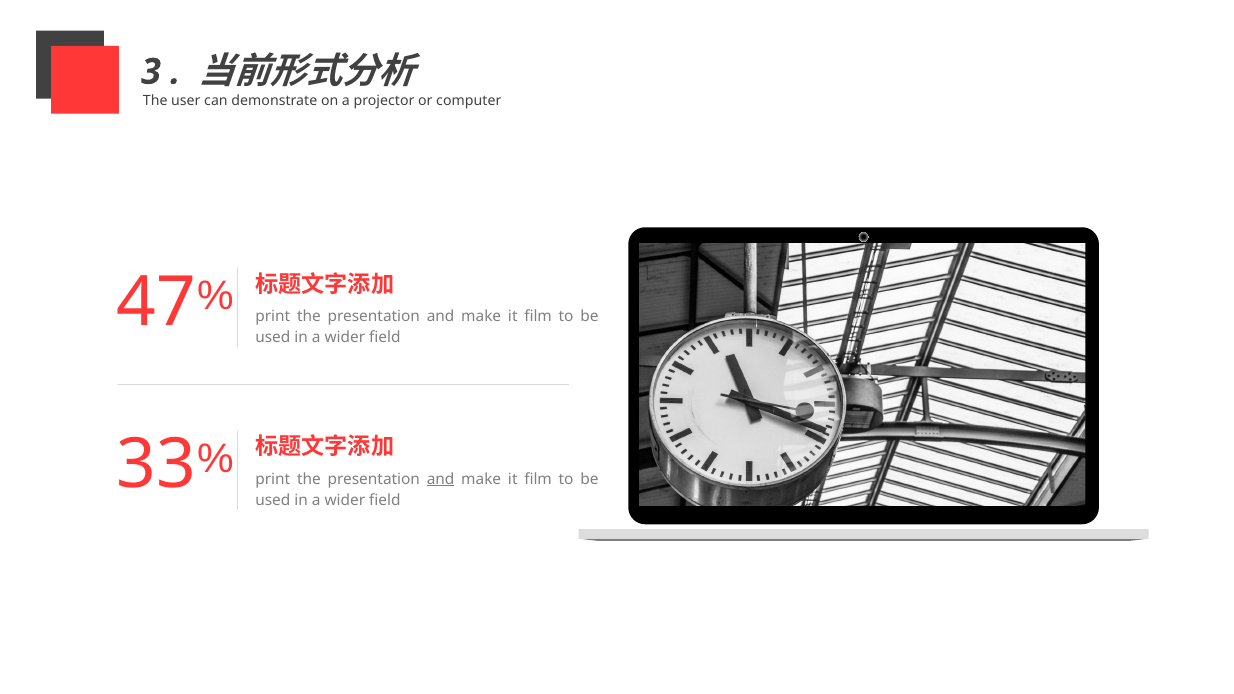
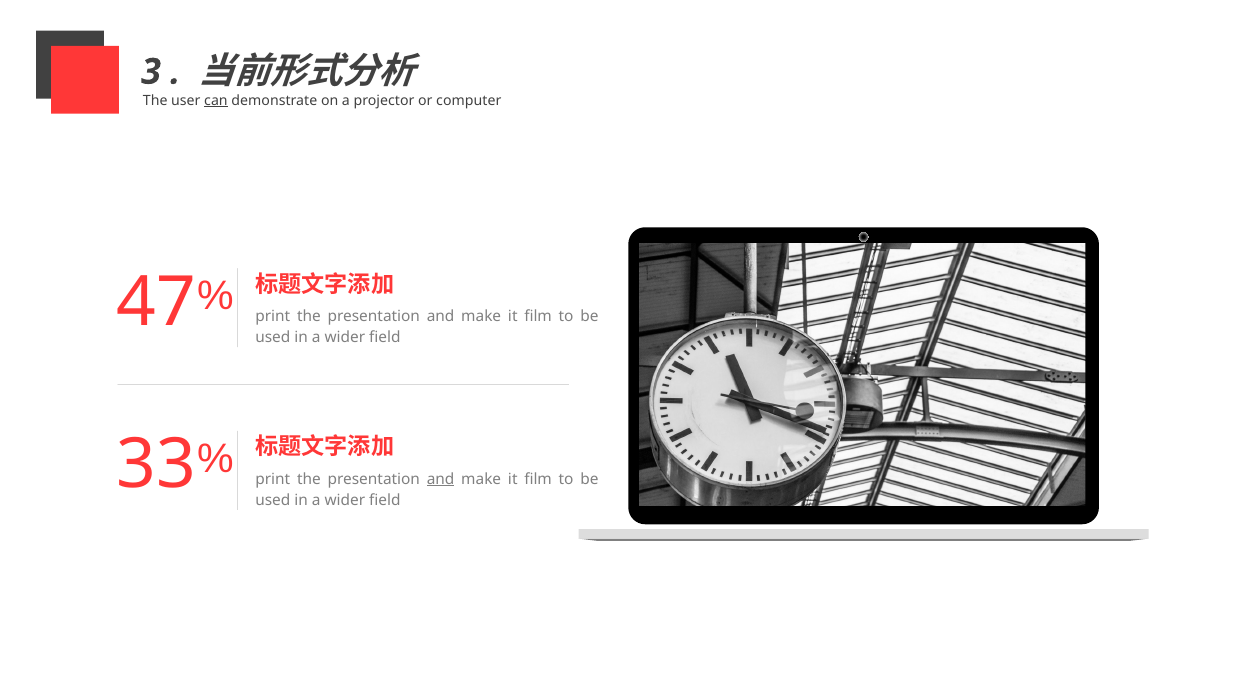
can underline: none -> present (216, 100)
